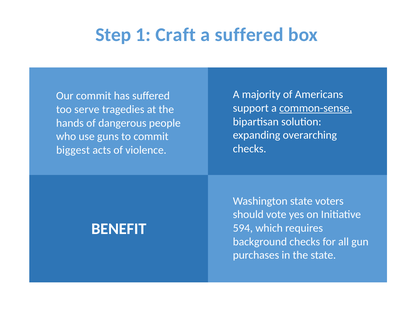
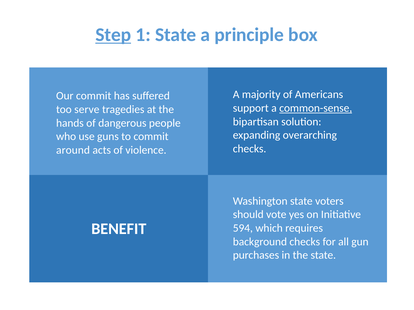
Step underline: none -> present (113, 35)
1 Craft: Craft -> State (176, 35)
a suffered: suffered -> principle (249, 35)
biggest: biggest -> around (73, 150)
